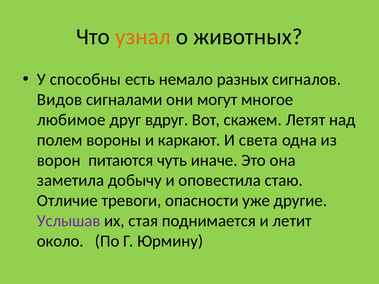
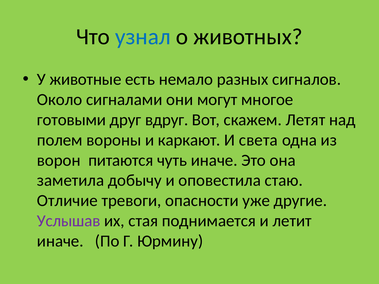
узнал colour: orange -> blue (143, 37)
способны: способны -> животные (86, 80)
Видов: Видов -> Около (60, 100)
любимое: любимое -> готовыми (71, 120)
около: около -> иначе (60, 241)
